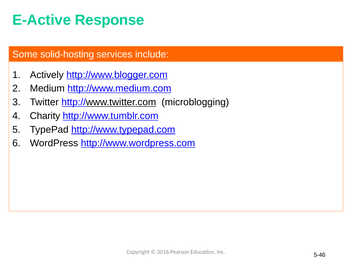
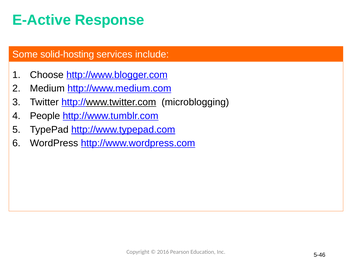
Actively: Actively -> Choose (47, 75)
Charity: Charity -> People (45, 116)
